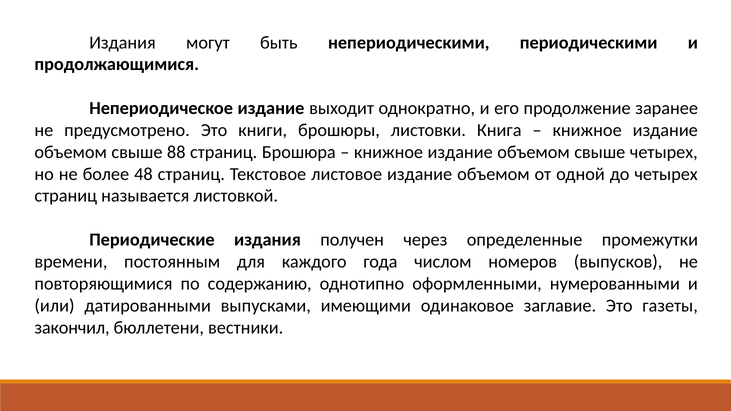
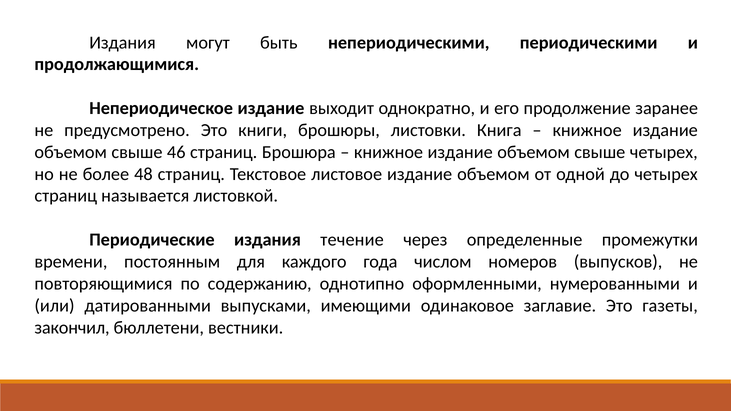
88: 88 -> 46 (176, 152)
получен: получен -> течение (352, 240)
